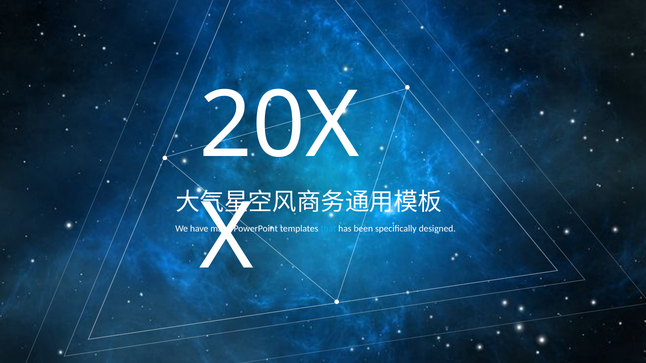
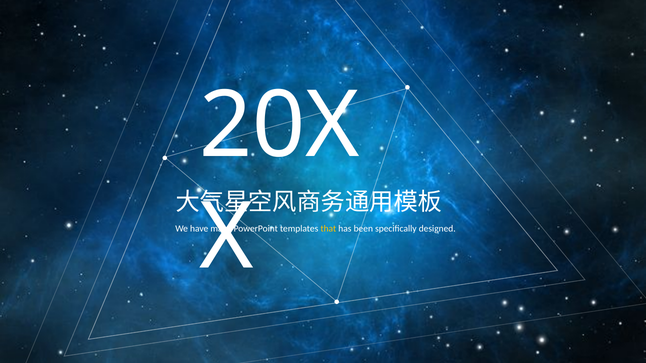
that colour: light blue -> yellow (328, 229)
